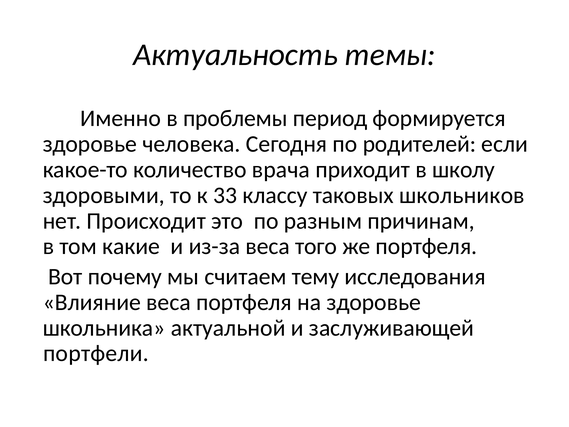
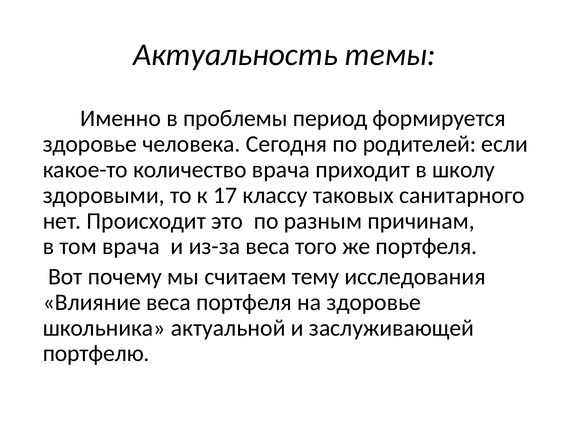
33: 33 -> 17 (225, 195)
школьников: школьников -> санитарного (462, 195)
том какие: какие -> врача (131, 246)
портфели: портфели -> портфелю (96, 353)
